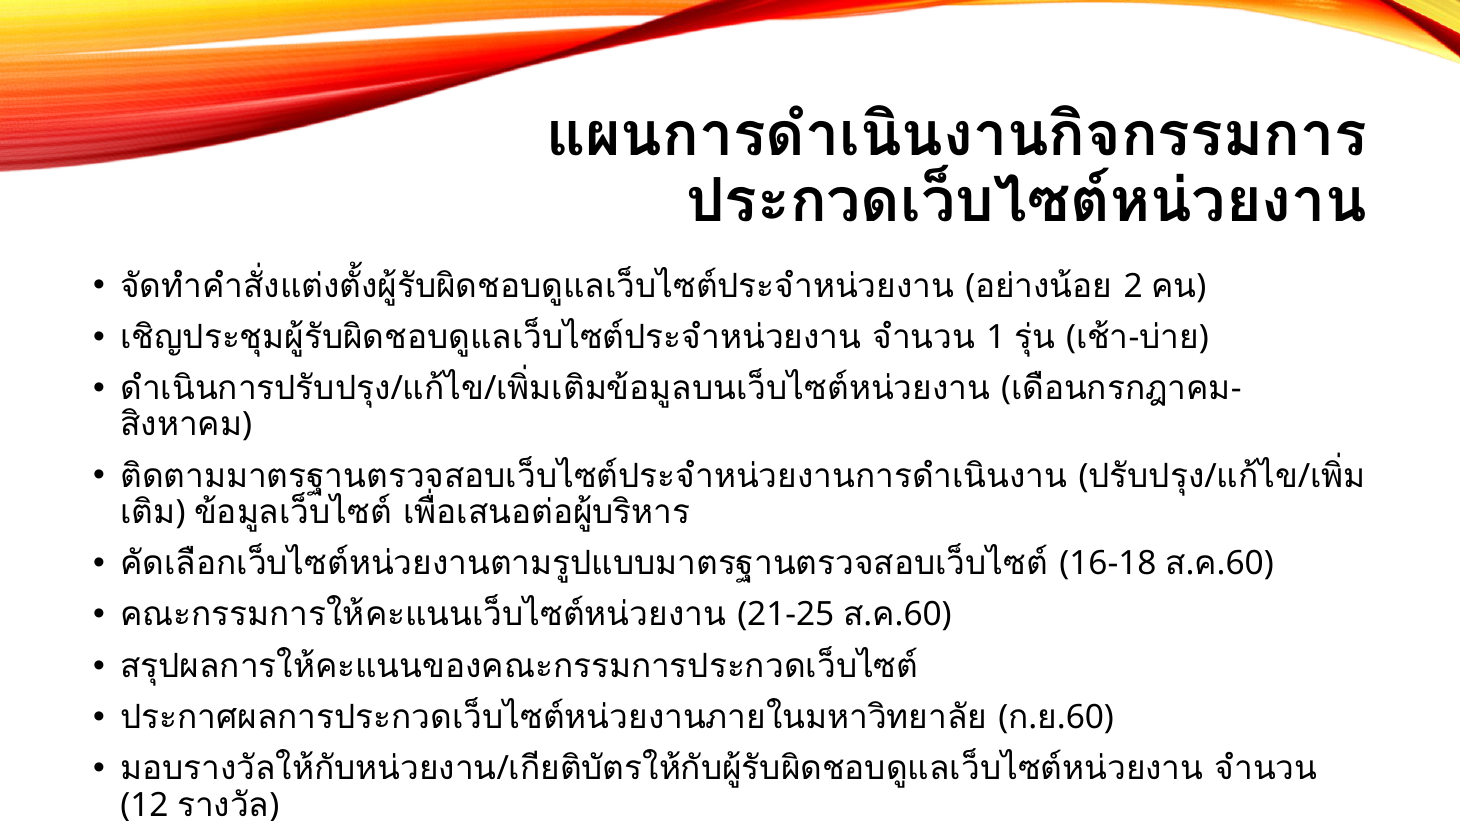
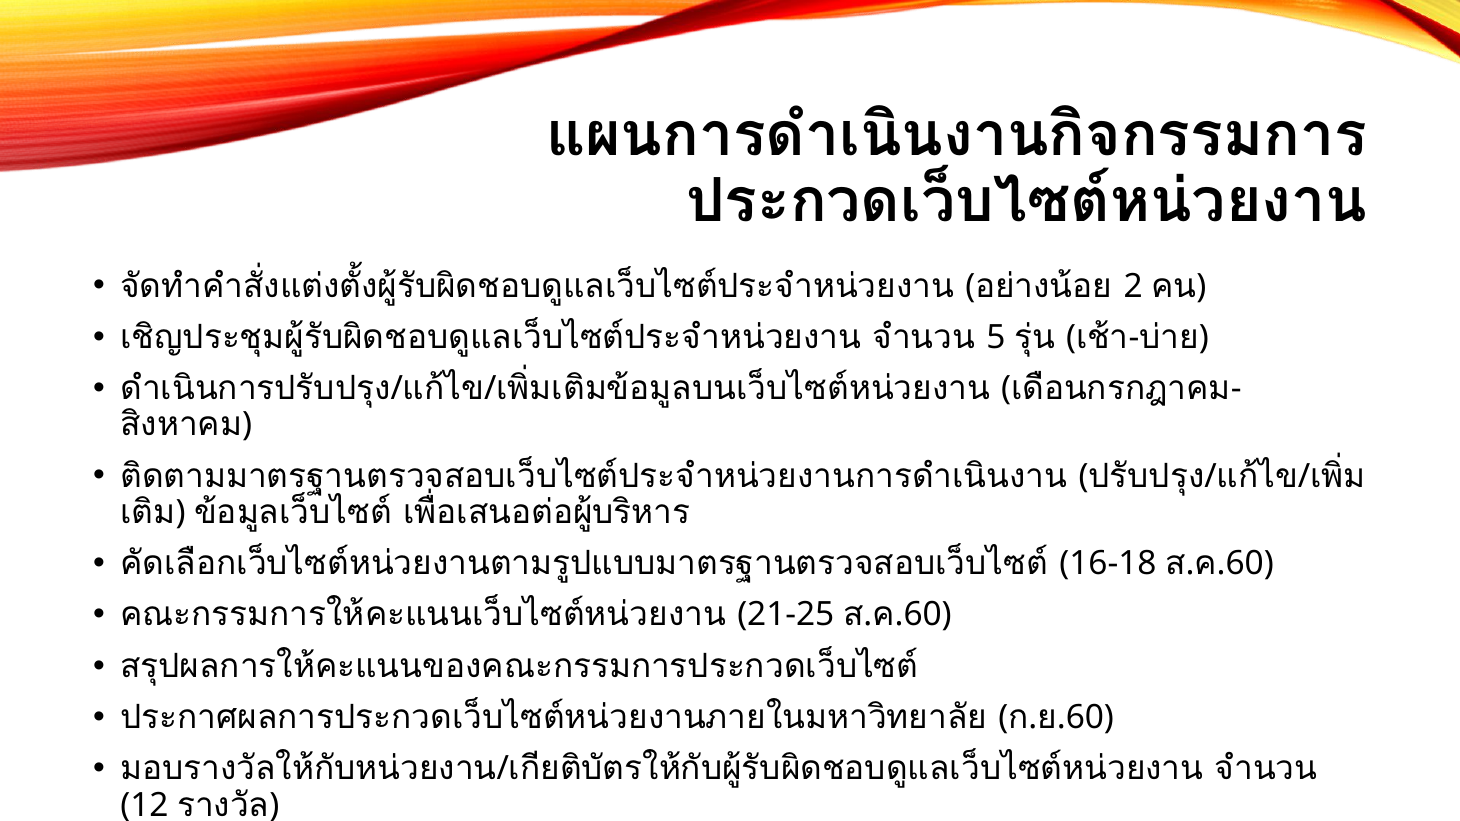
1: 1 -> 5 (996, 337)
